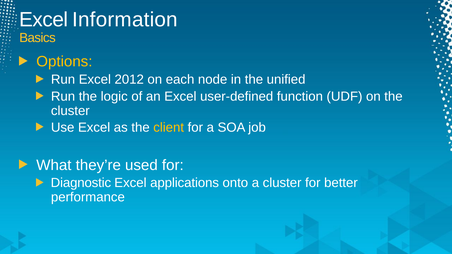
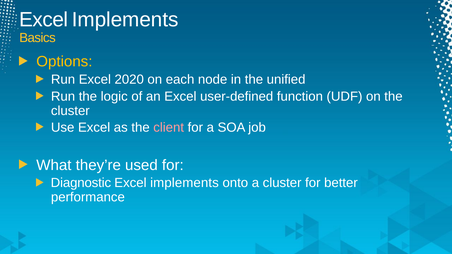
Information: Information -> Implements (125, 20)
2012: 2012 -> 2020 (129, 80)
client colour: yellow -> pink (169, 128)
applications: applications -> implements (184, 183)
